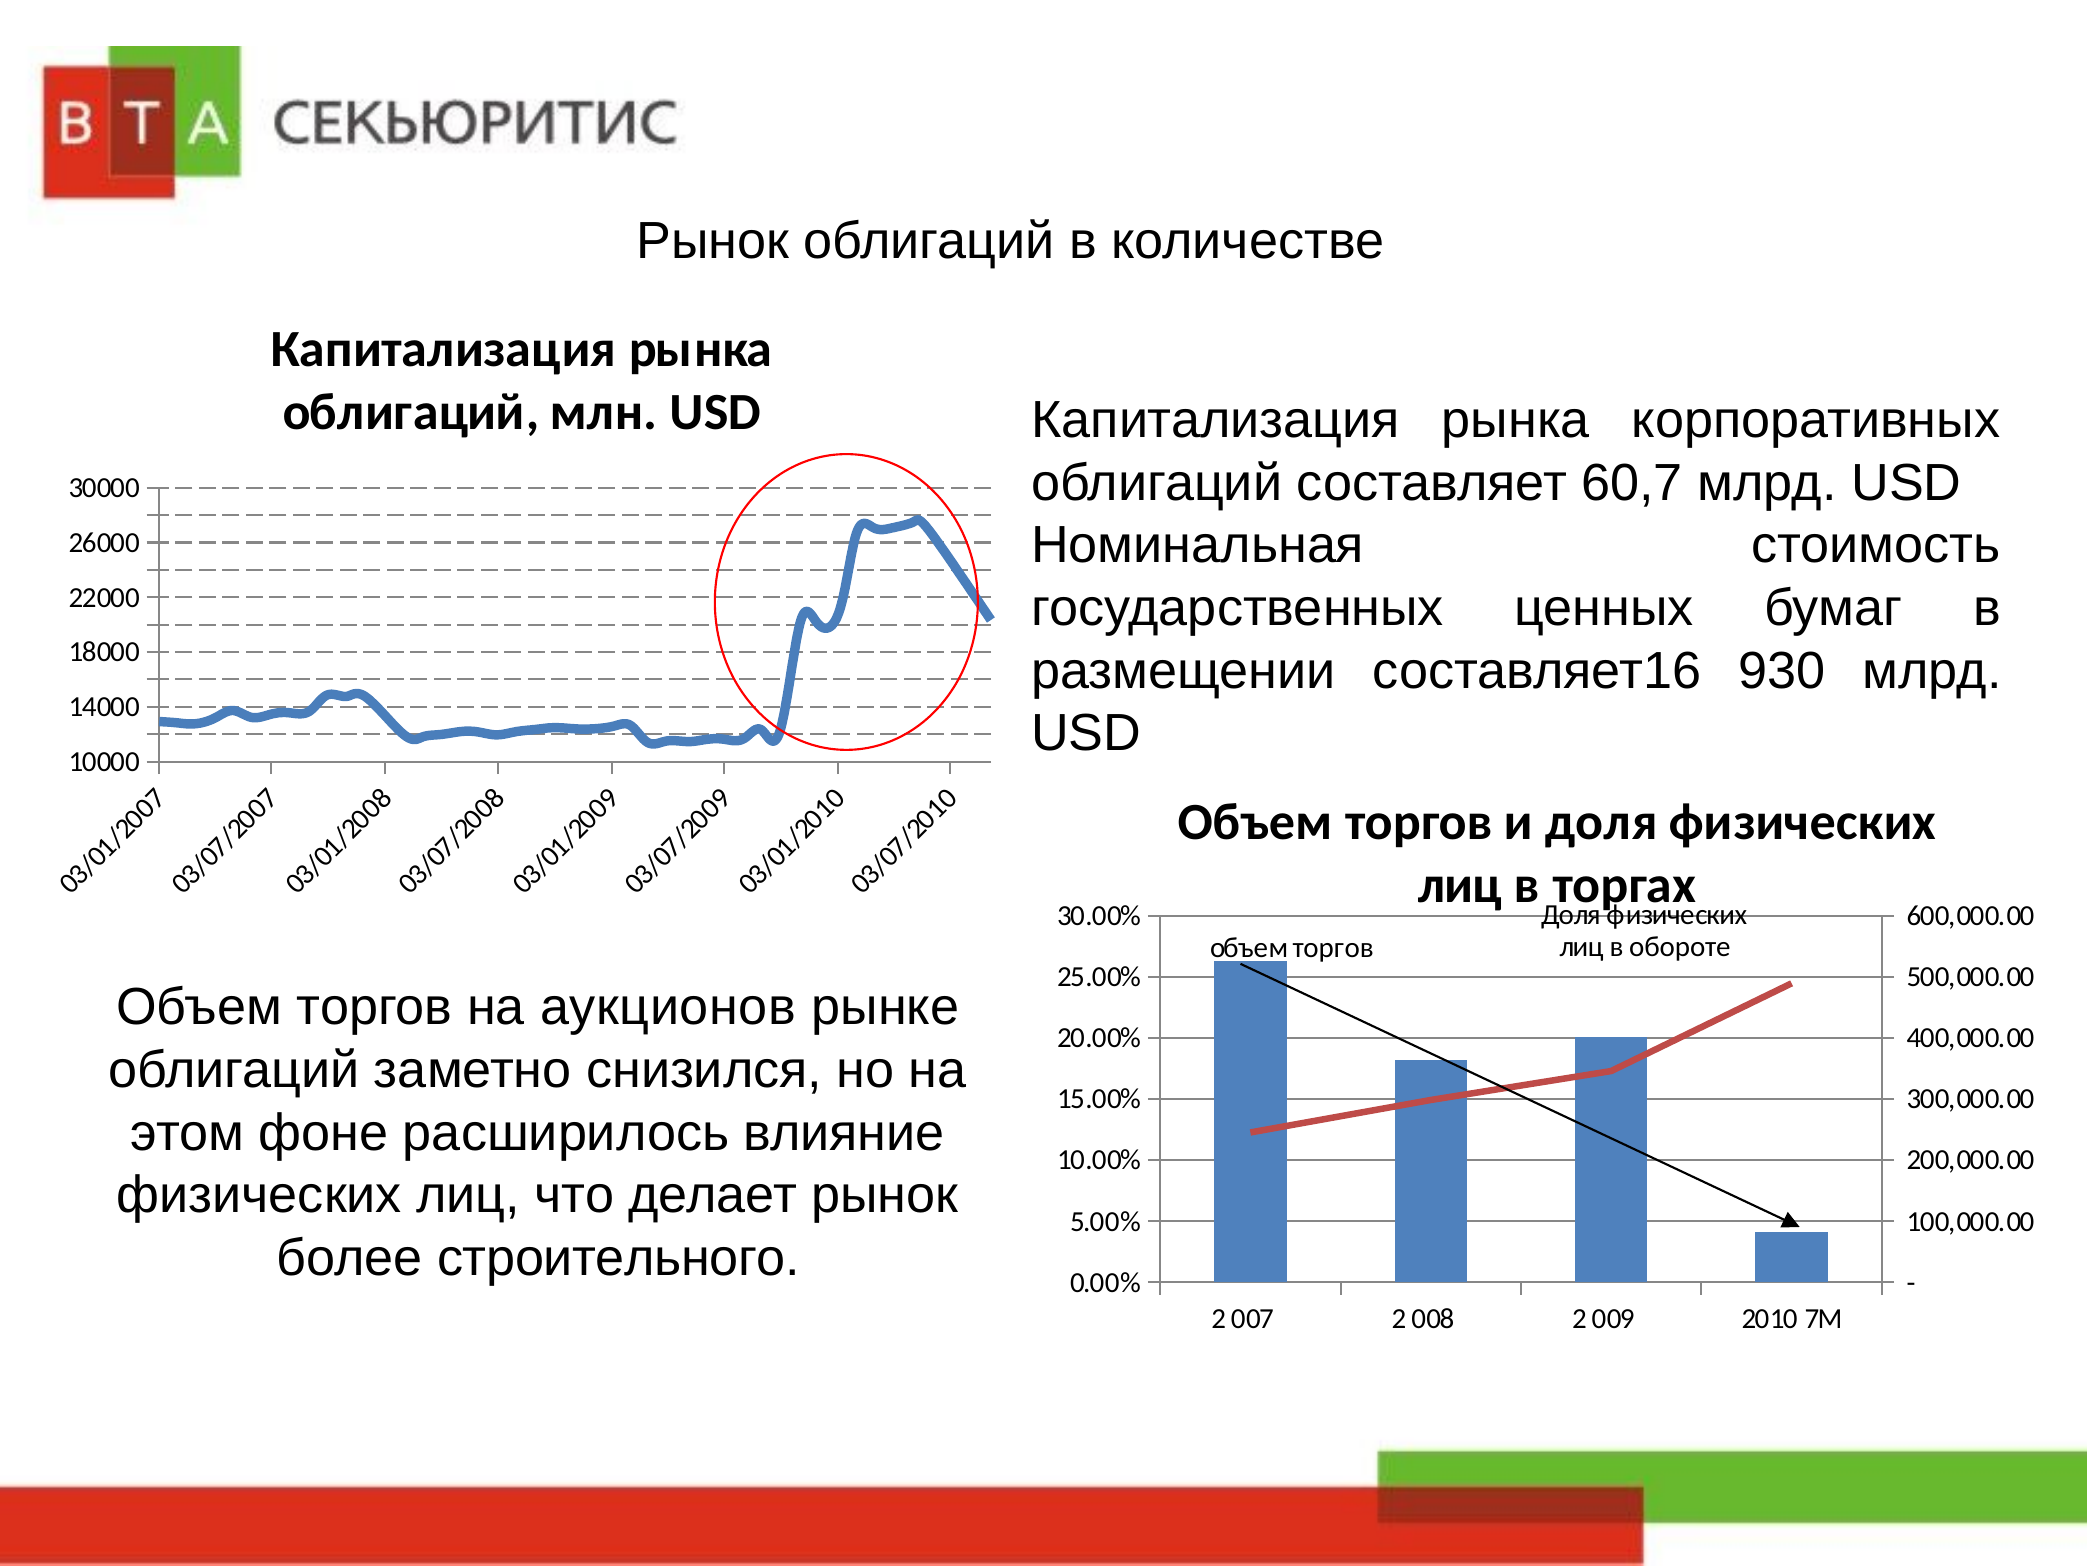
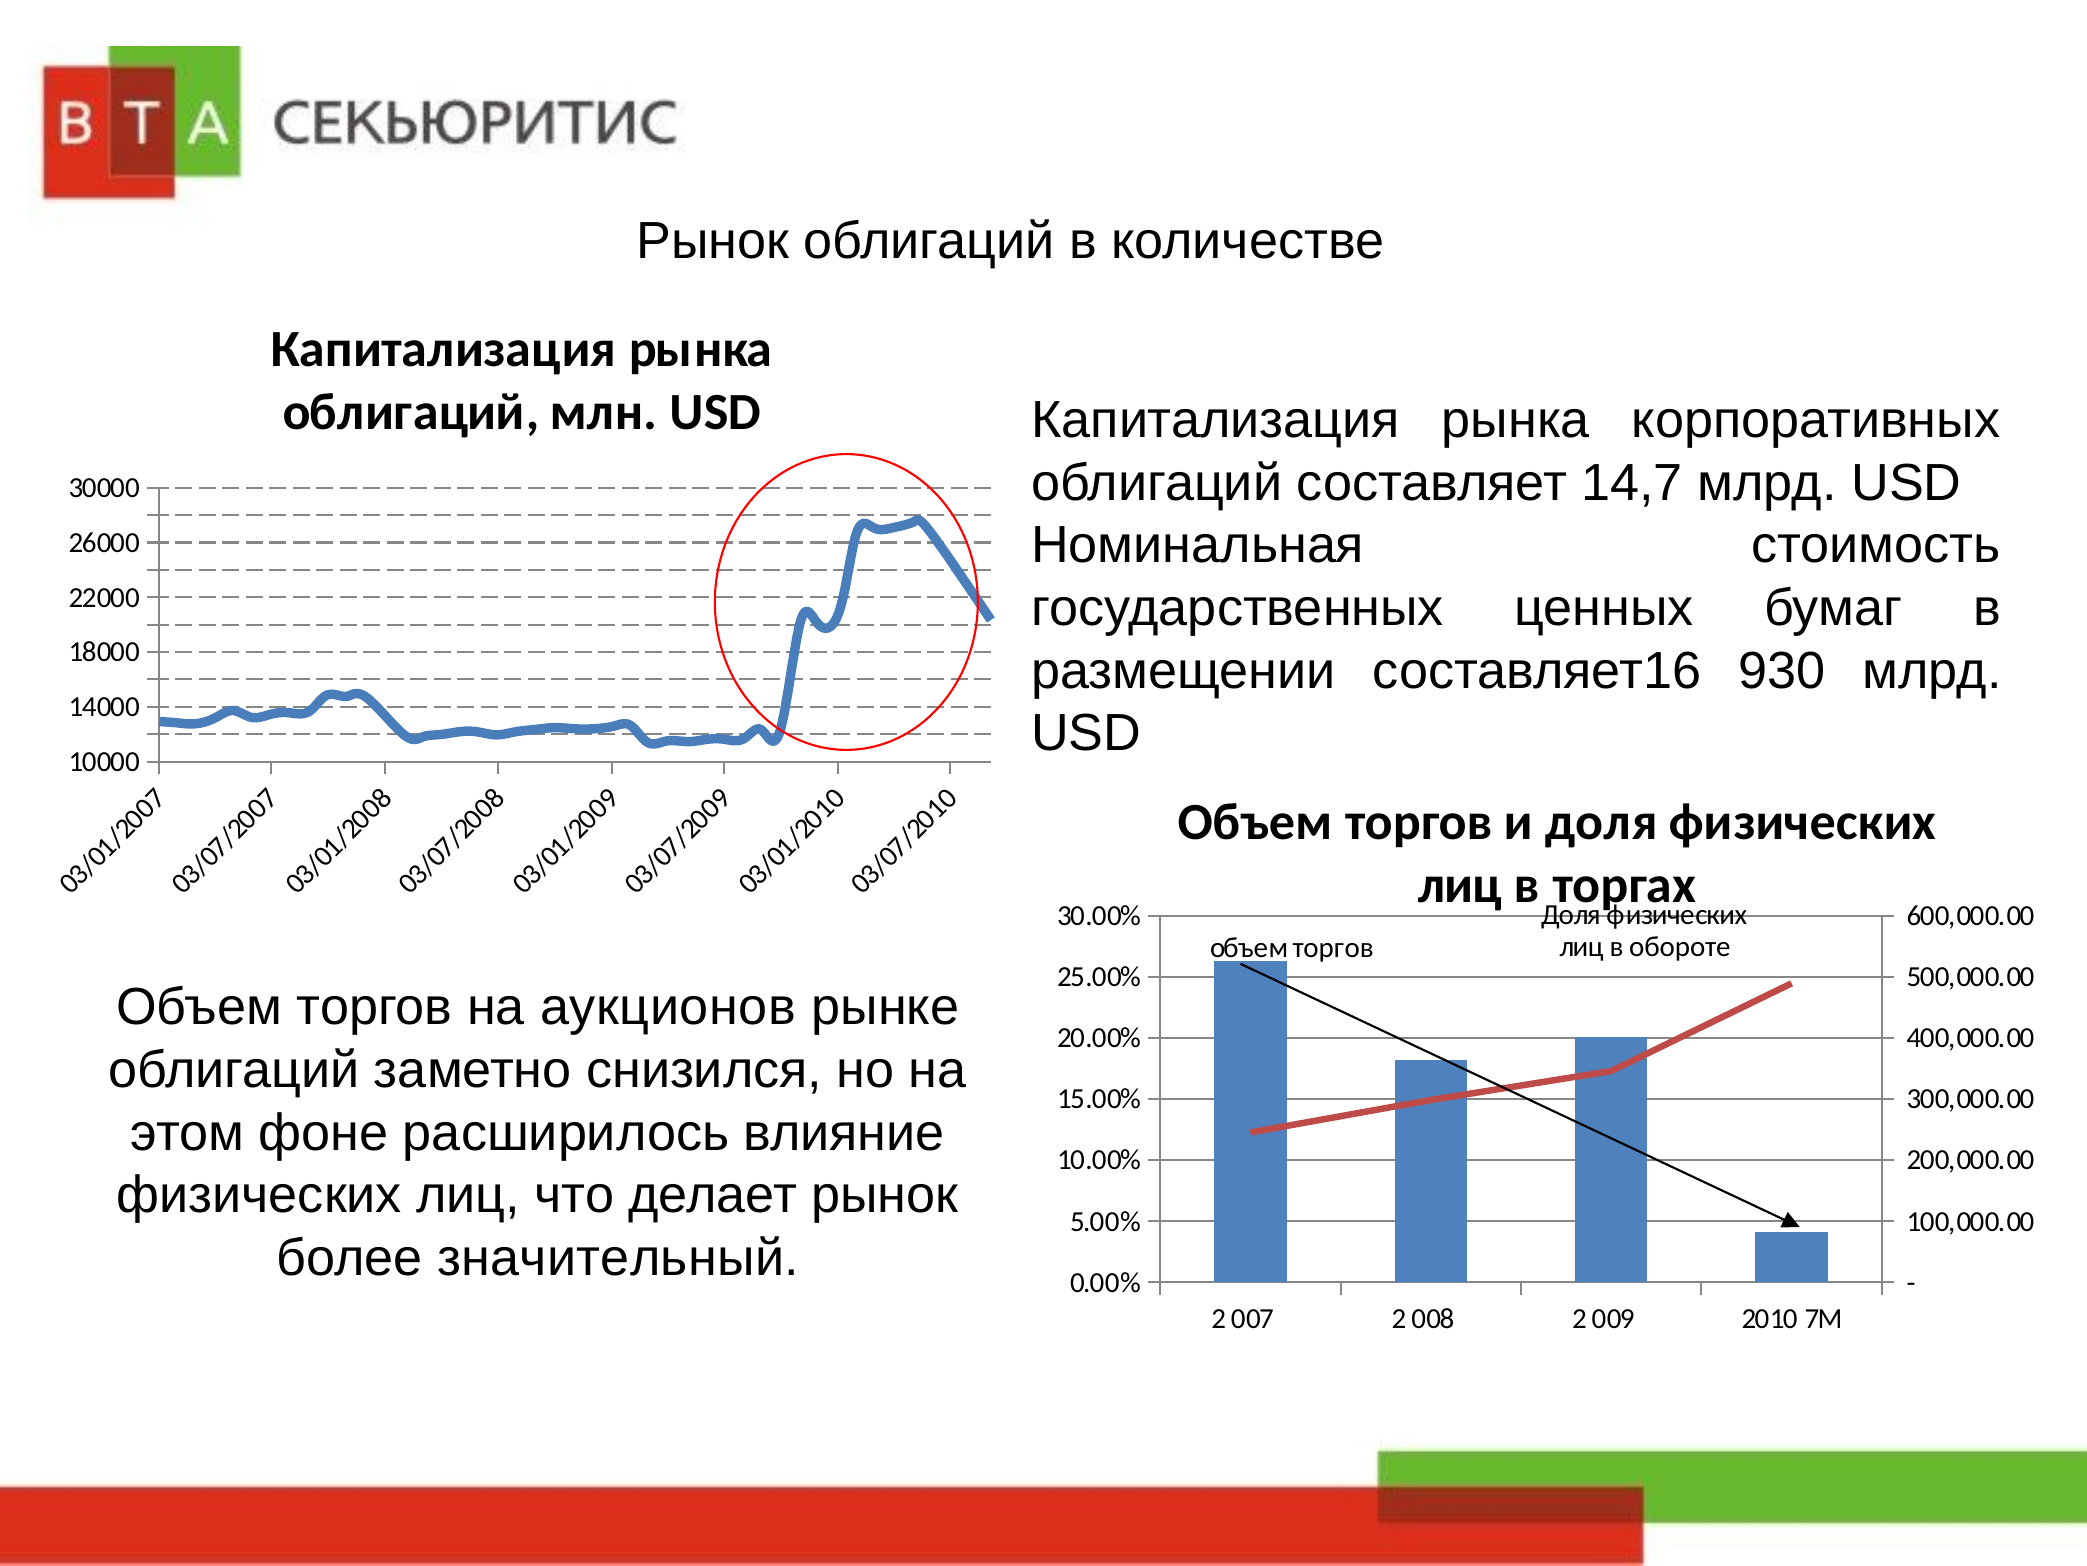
60,7: 60,7 -> 14,7 (1632, 483)
строительного: строительного -> значительный (618, 1258)
